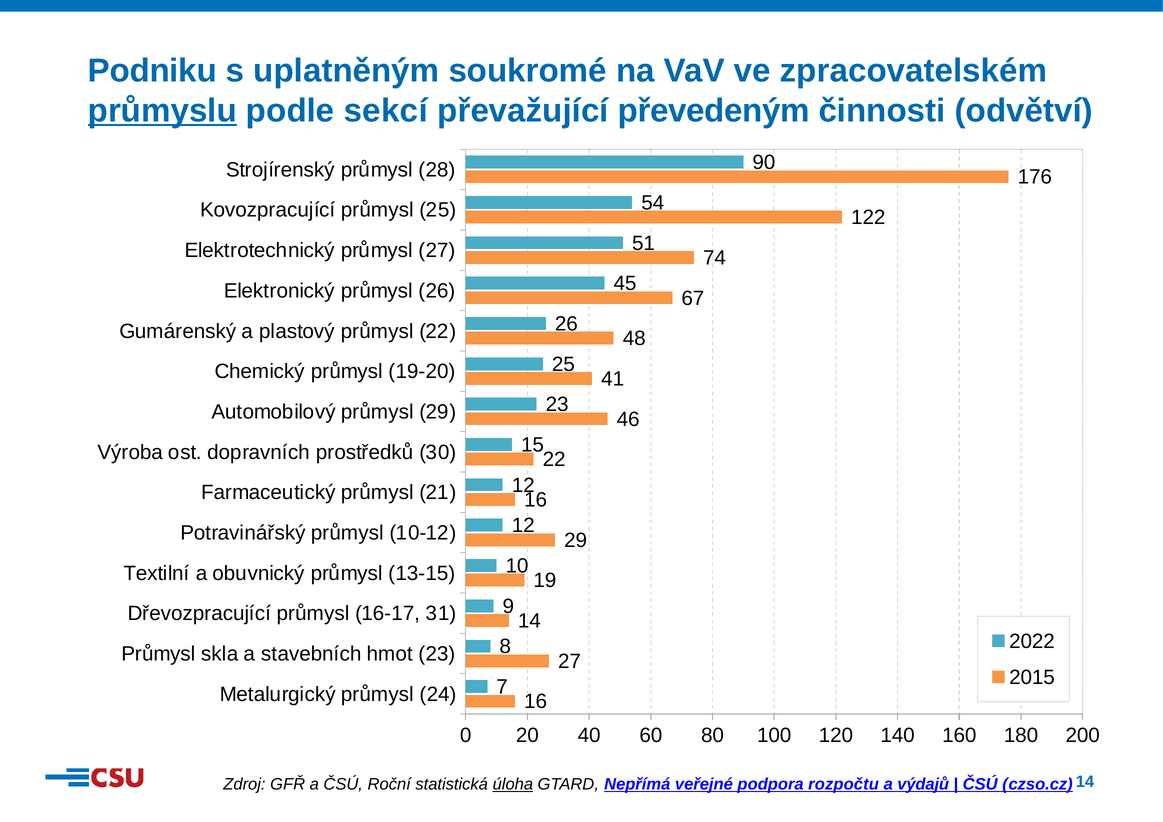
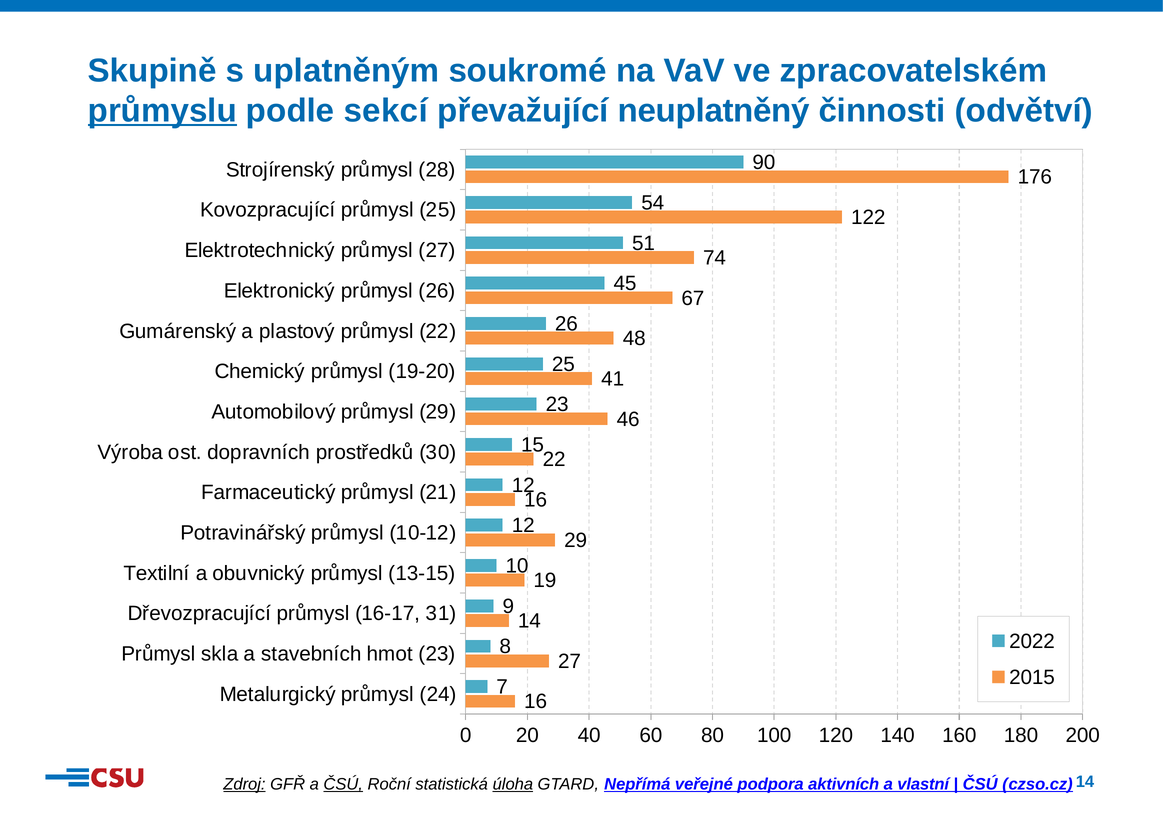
Podniku: Podniku -> Skupině (152, 71)
převedeným: převedeným -> neuplatněný (714, 111)
Zdroj underline: none -> present (244, 785)
ČSÚ underline: none -> present (343, 785)
rozpočtu: rozpočtu -> aktivních (844, 785)
výdajů: výdajů -> vlastní (923, 785)
